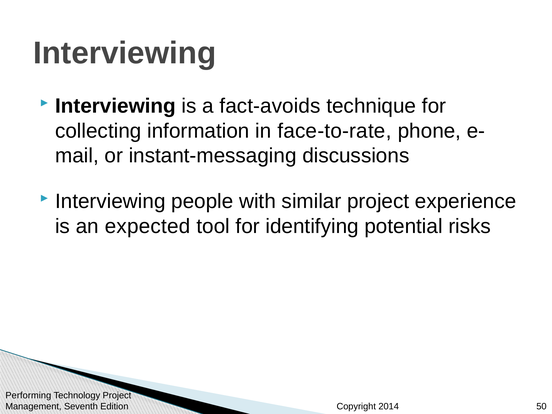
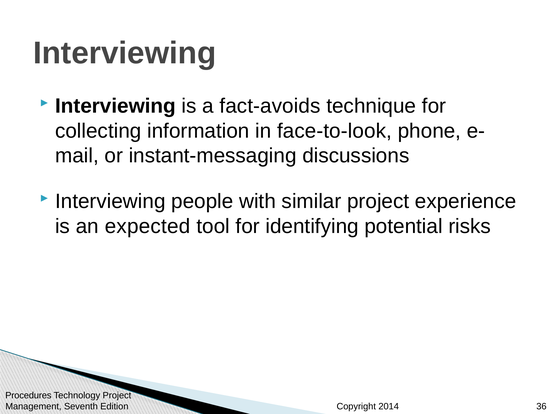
face-to-rate: face-to-rate -> face-to-look (334, 131)
Performing: Performing -> Procedures (28, 395)
50: 50 -> 36 (541, 406)
